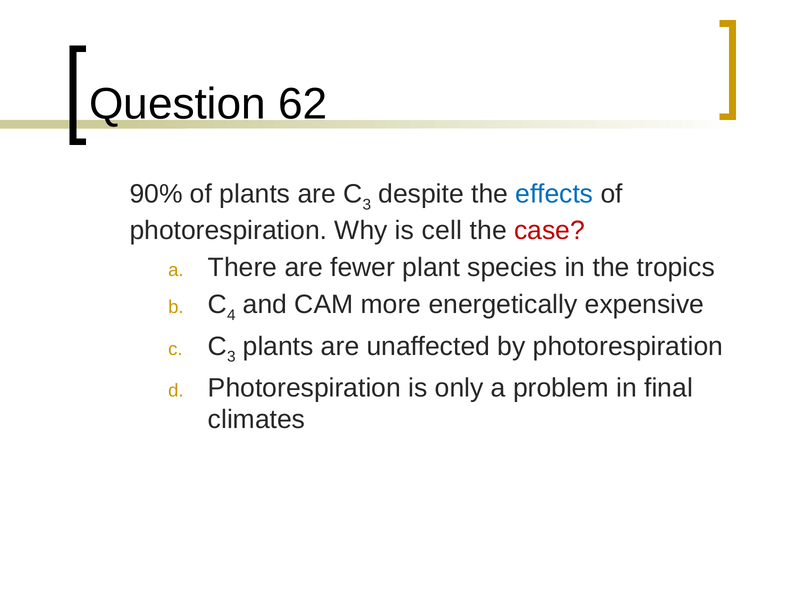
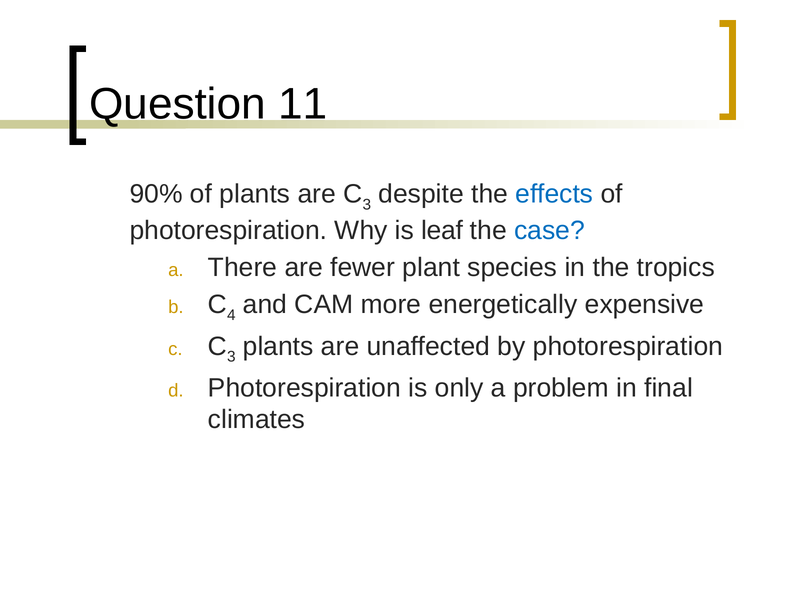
62: 62 -> 11 (303, 104)
cell: cell -> leaf (442, 230)
case colour: red -> blue (550, 230)
